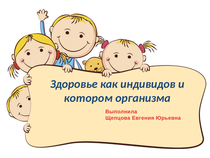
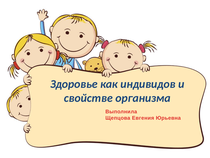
котором: котором -> свойстве (88, 98)
